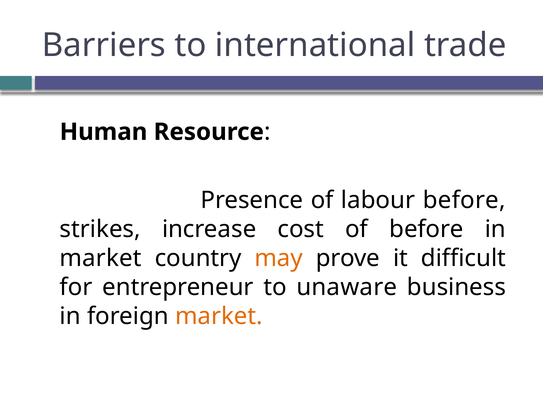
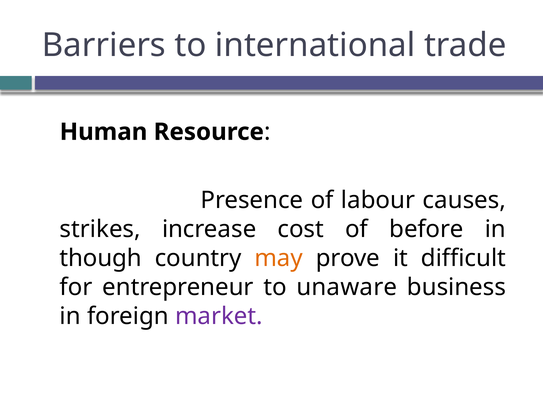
labour before: before -> causes (464, 200)
market: market -> though (101, 258)
market colour: orange -> purple (219, 316)
